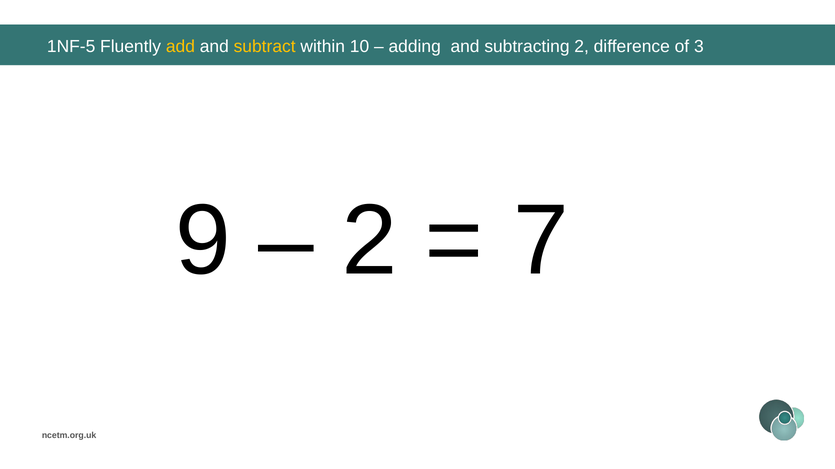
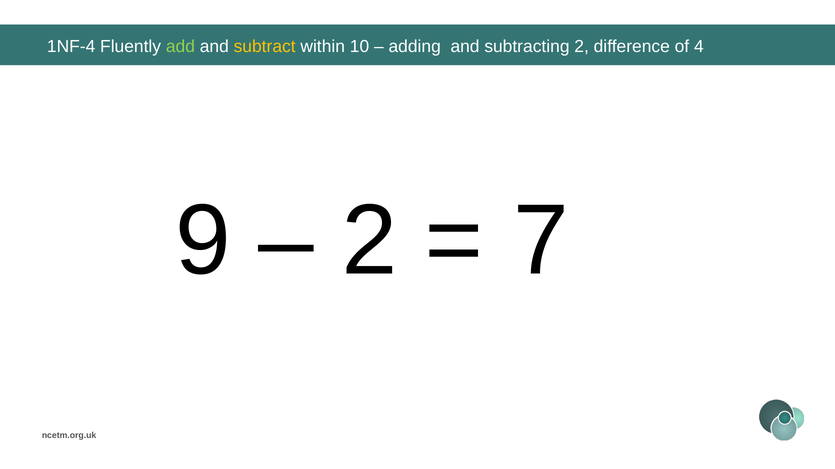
1NF-5: 1NF-5 -> 1NF-4 (71, 47)
add colour: yellow -> light green (180, 47)
3: 3 -> 4 (699, 47)
